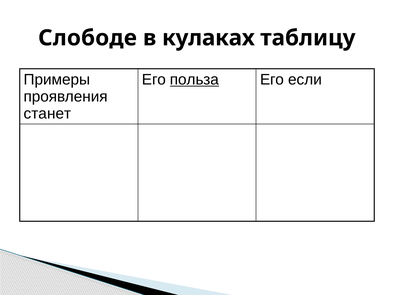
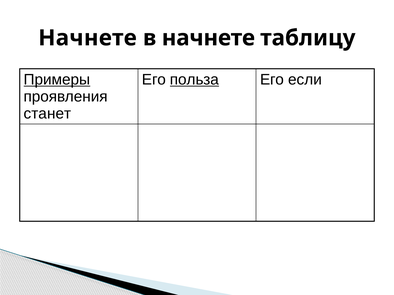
Слободе: Слободе -> Начнете (88, 38)
в кулаках: кулаках -> начнете (208, 38)
Примеры underline: none -> present (57, 80)
